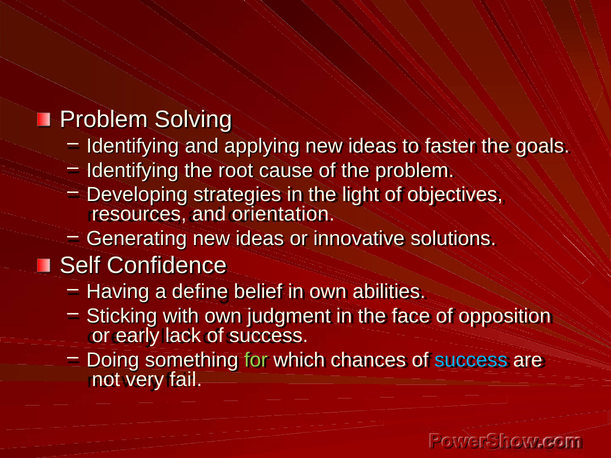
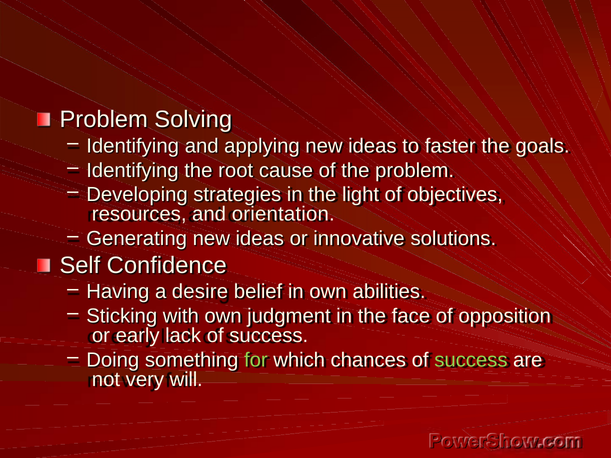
define: define -> desire (200, 292)
success colour: light blue -> light green (471, 360)
fail: fail -> will (186, 380)
